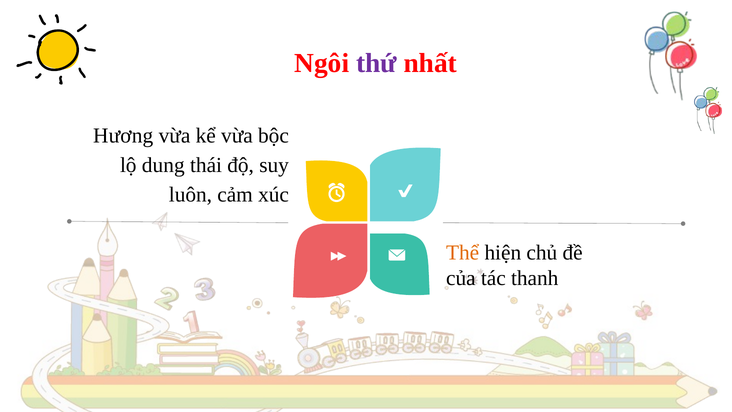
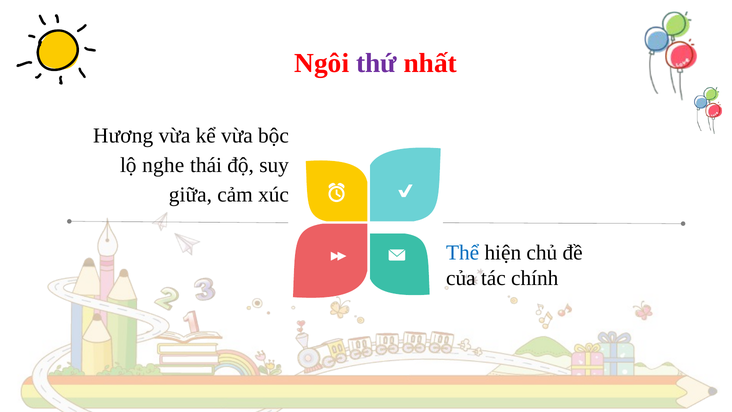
dung: dung -> nghe (163, 165)
luôn: luôn -> giữa (190, 195)
Thể colour: orange -> blue (463, 253)
thanh: thanh -> chính (535, 278)
